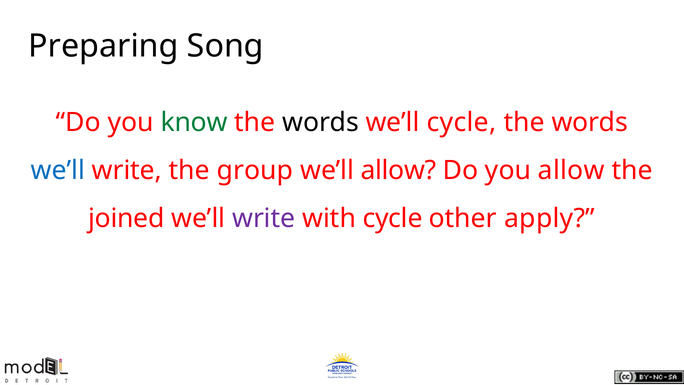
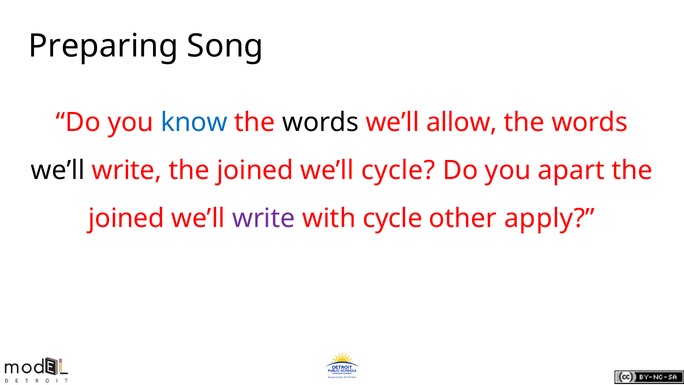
know colour: green -> blue (194, 123)
we’ll cycle: cycle -> allow (462, 123)
we’ll colour: blue -> black (58, 170)
write the group: group -> joined (255, 170)
we’ll allow: allow -> cycle (398, 170)
you allow: allow -> apart (571, 170)
